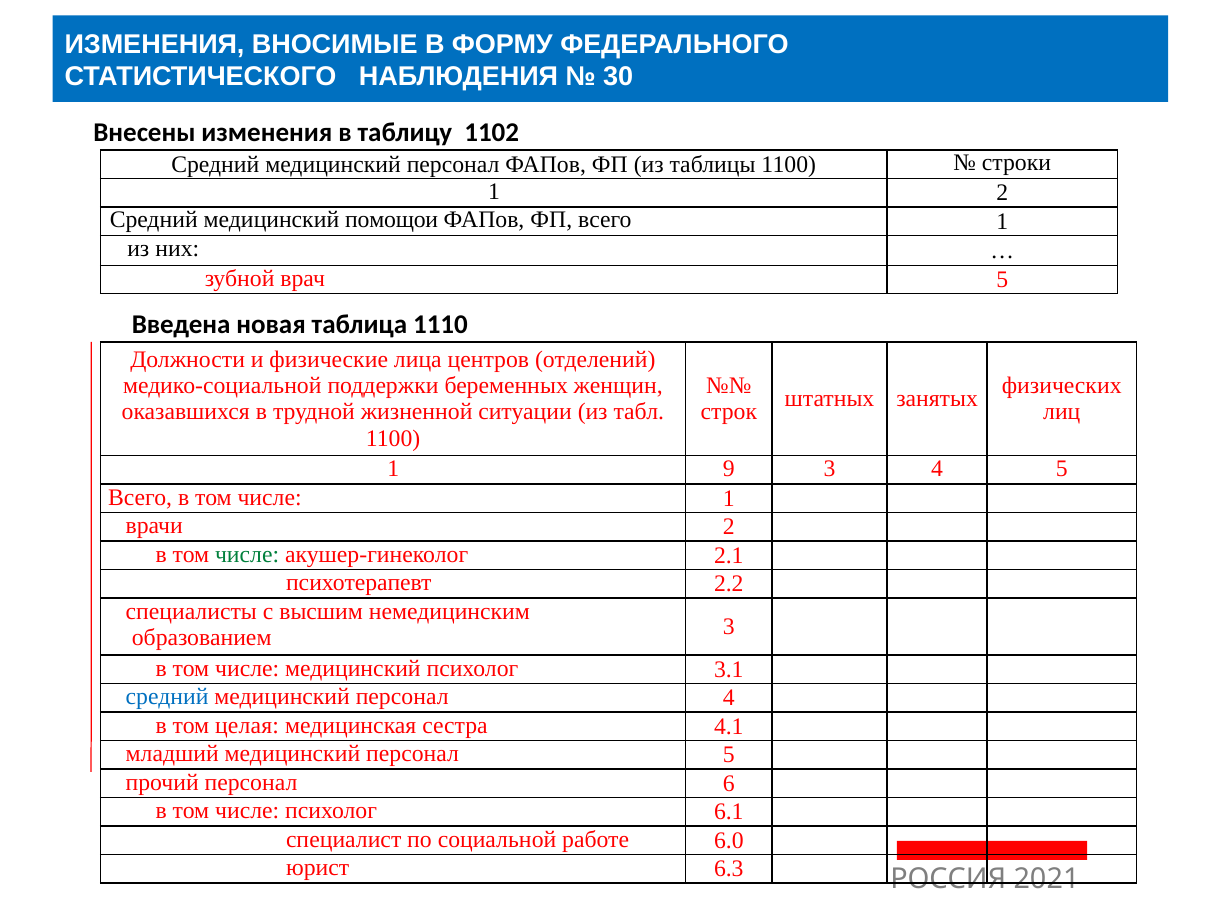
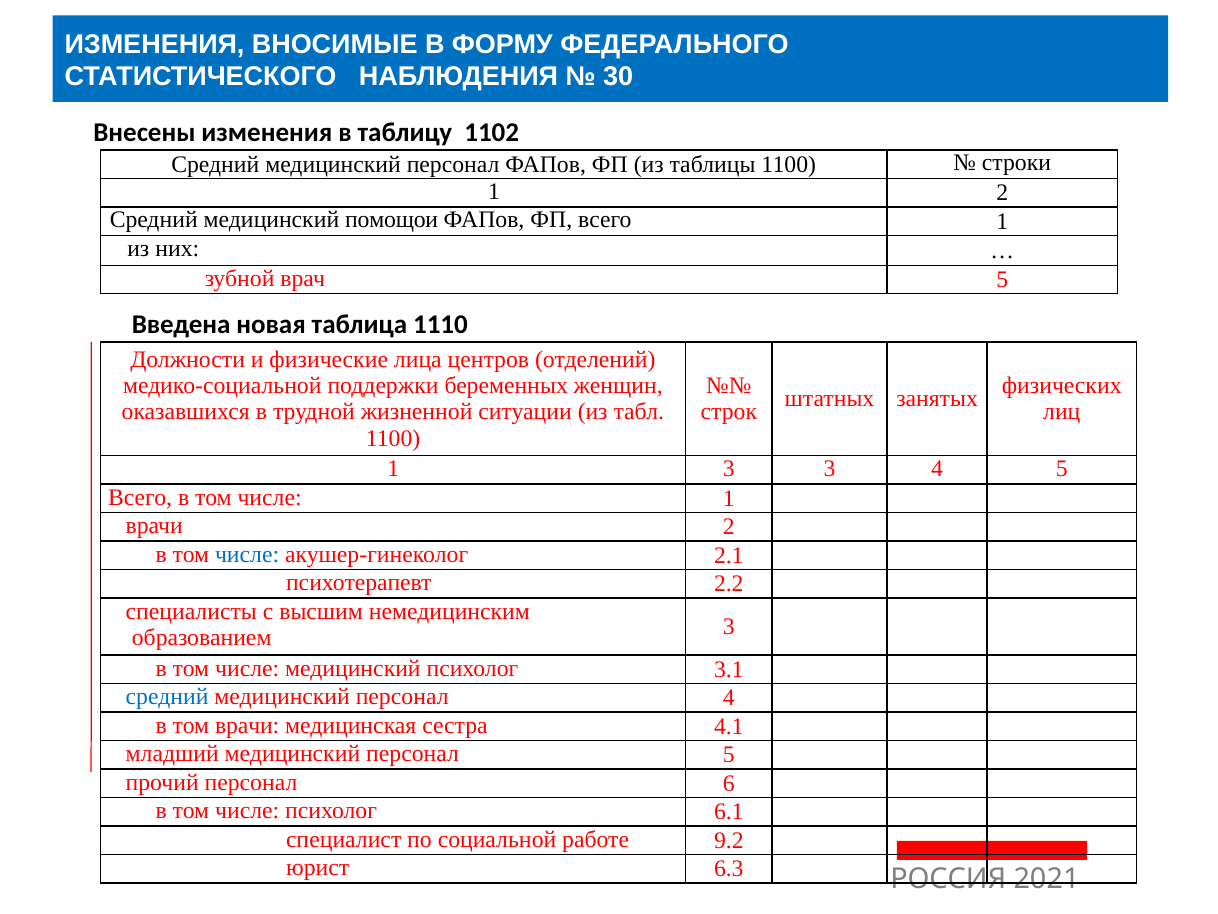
1 9: 9 -> 3 (729, 469)
числе colour: green -> blue (247, 554)
том целая: целая -> врачи (247, 725)
6.0: 6.0 -> 9.2 (729, 840)
